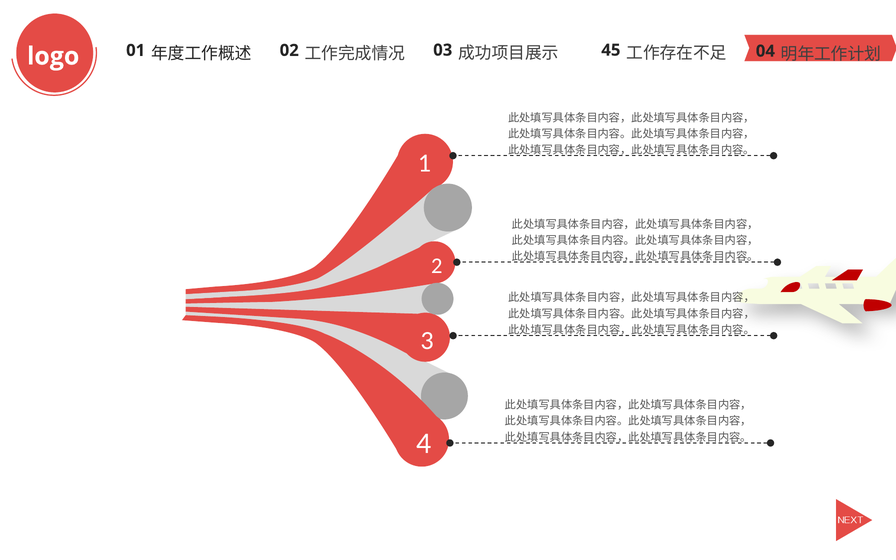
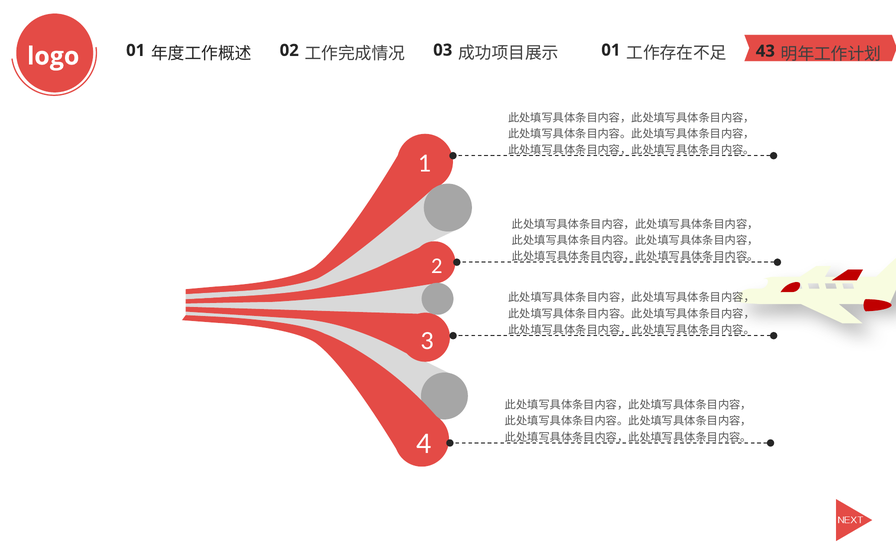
45: 45 -> 01 (611, 50)
04: 04 -> 43 (765, 51)
